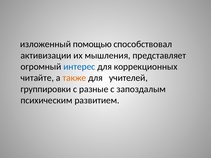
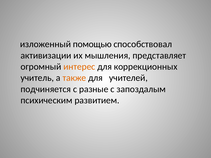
интерес colour: blue -> orange (79, 67)
читайте: читайте -> учитель (37, 78)
группировки: группировки -> подчиняется (46, 89)
